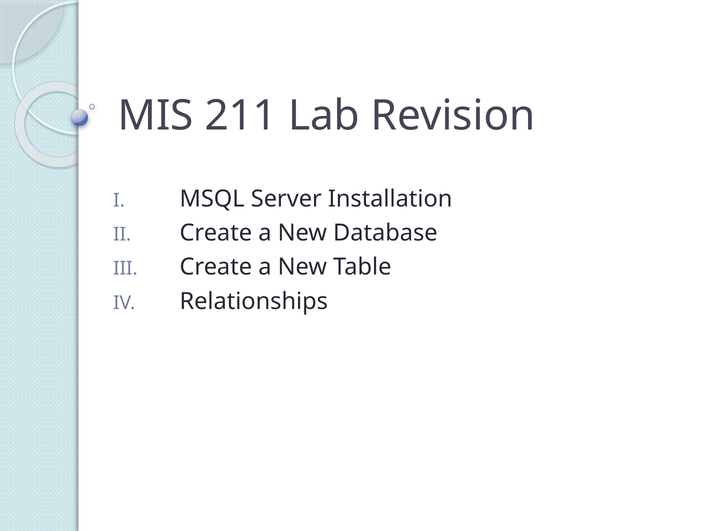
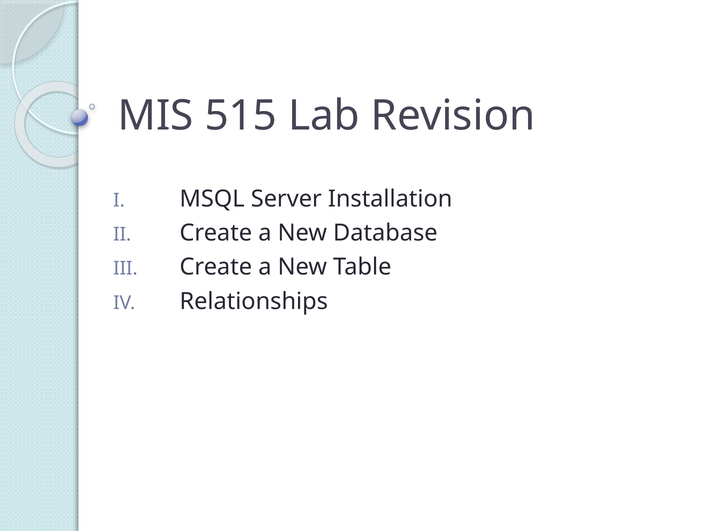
211: 211 -> 515 (241, 116)
